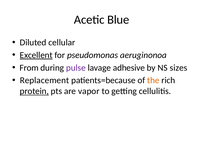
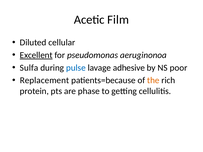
Blue: Blue -> Film (118, 20)
From: From -> Sulfa (29, 68)
pulse colour: purple -> blue (76, 68)
sizes: sizes -> poor (179, 68)
protein underline: present -> none (34, 91)
vapor: vapor -> phase (89, 91)
